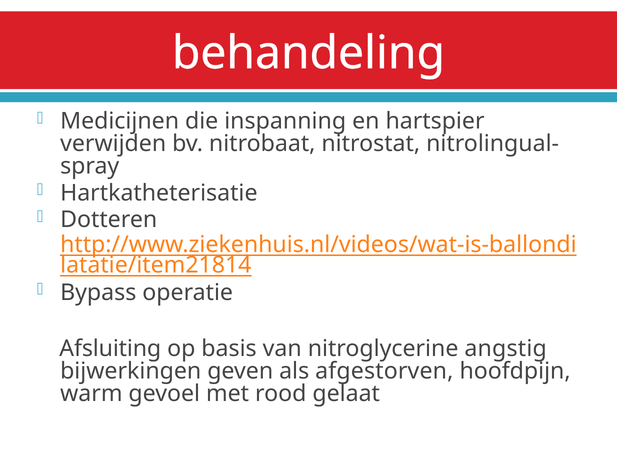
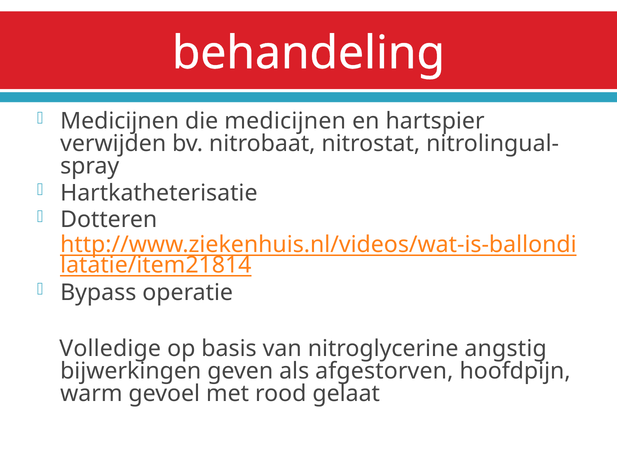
die inspanning: inspanning -> medicijnen (285, 121)
Afsluiting: Afsluiting -> Volledige (110, 349)
